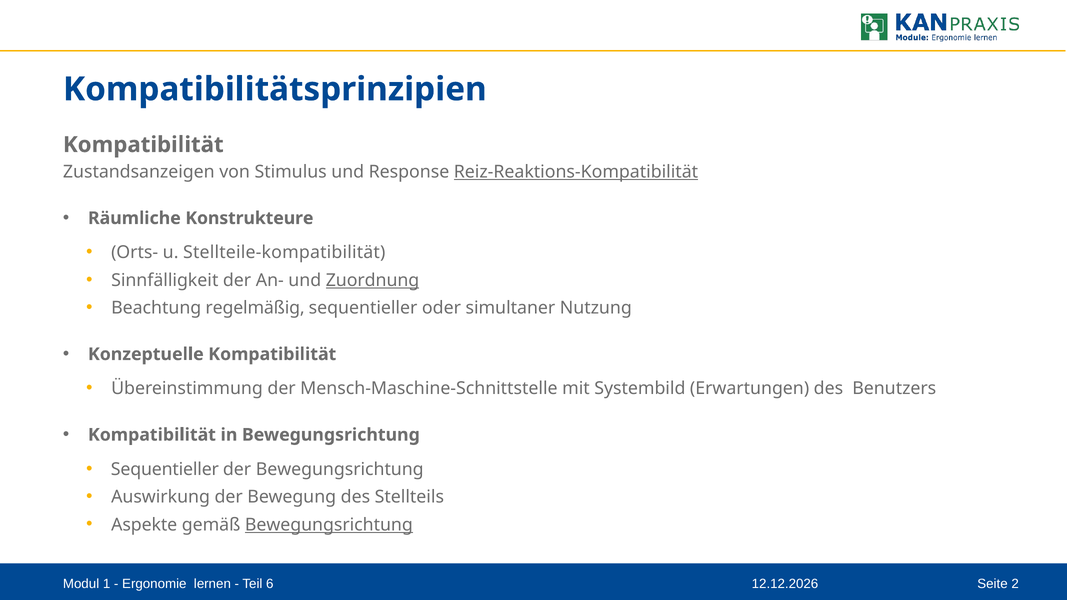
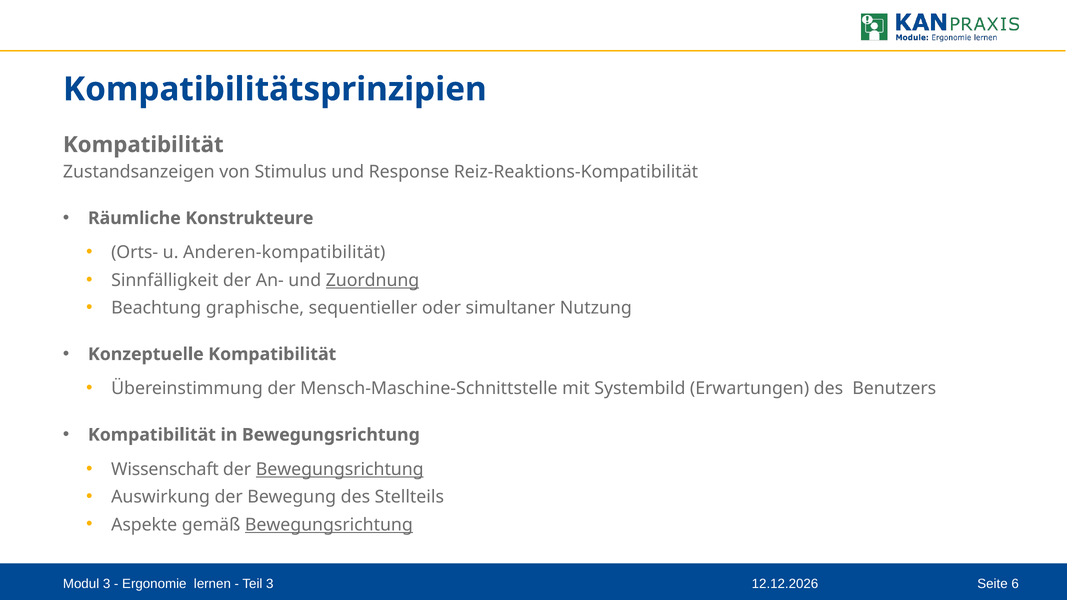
Reiz-Reaktions-Kompatibilität underline: present -> none (576, 172)
Stellteile-kompatibilität: Stellteile-kompatibilität -> Anderen-kompatibilität (284, 253)
regelmäßig: regelmäßig -> graphische (255, 308)
Sequentieller: Sequentieller -> Wissenschaft (165, 469)
Bewegungsrichtung underline: none -> present (340, 469)
Modul 1: 1 -> 3 (107, 584)
Teil 6: 6 -> 3 (270, 584)
2: 2 -> 6 (1015, 584)
